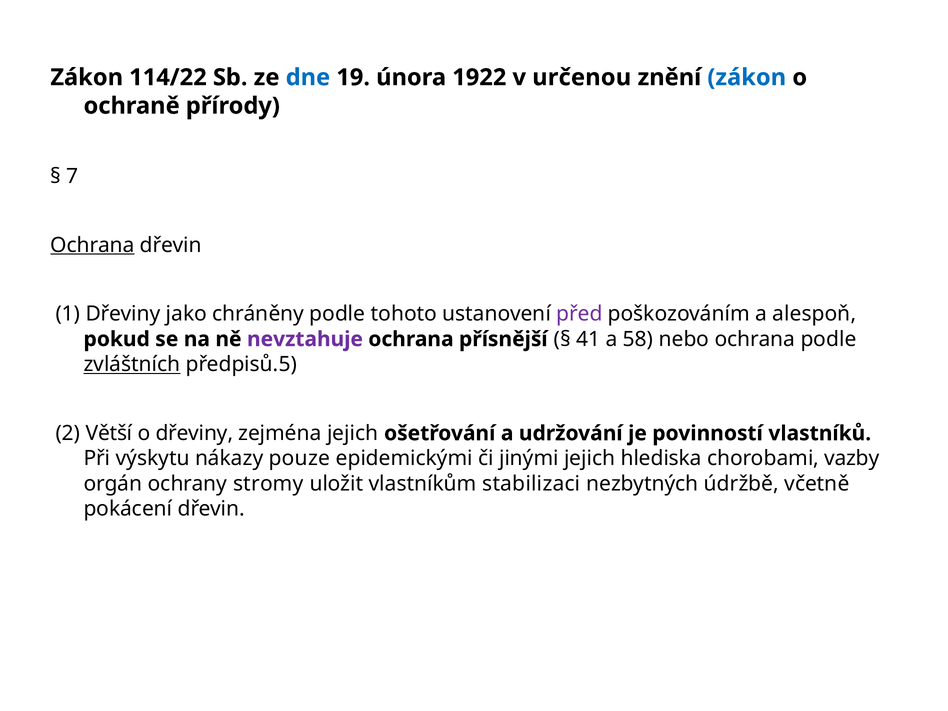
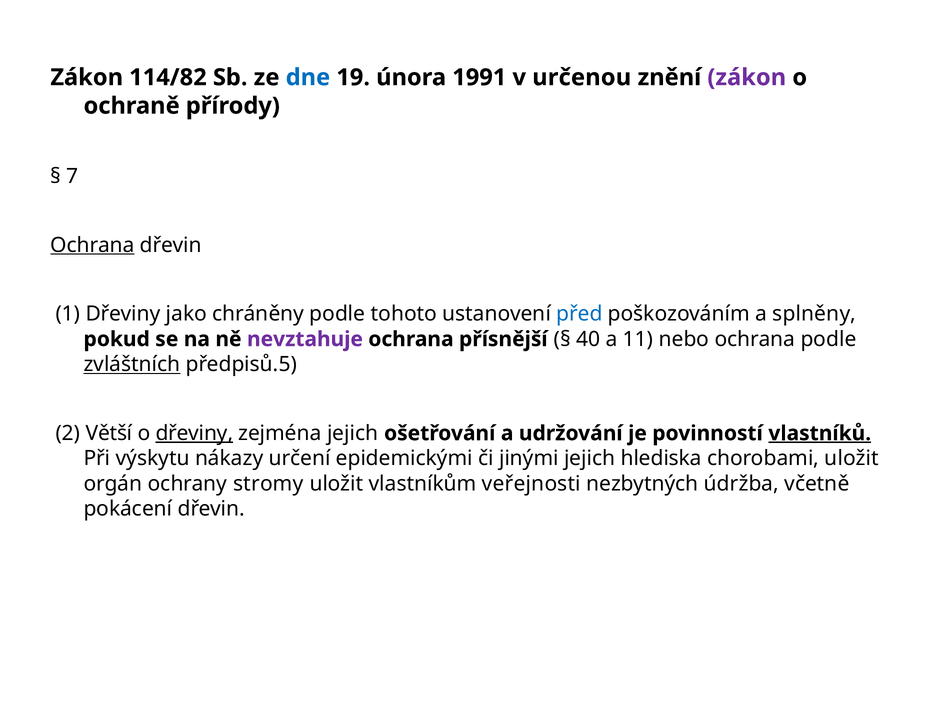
114/22: 114/22 -> 114/82 (168, 77)
1922: 1922 -> 1991 (479, 77)
zákon colour: blue -> purple (747, 77)
před colour: purple -> blue (579, 314)
alespoň: alespoň -> splněny (814, 314)
41: 41 -> 40 (588, 339)
58: 58 -> 11 (638, 339)
dřeviny underline: none -> present (194, 433)
vlastníků underline: none -> present (820, 433)
pouze: pouze -> určení (300, 459)
chorobami vazby: vazby -> uložit (852, 459)
stabilizaci: stabilizaci -> veřejnosti (531, 484)
údržbě: údržbě -> údržba (741, 484)
